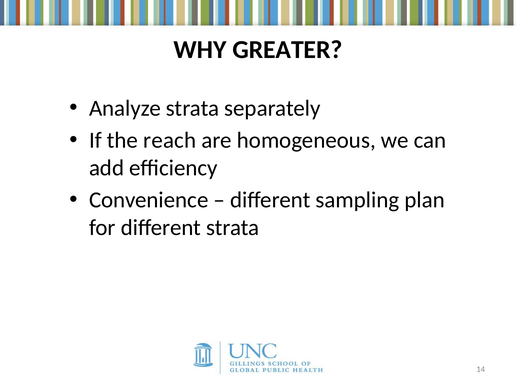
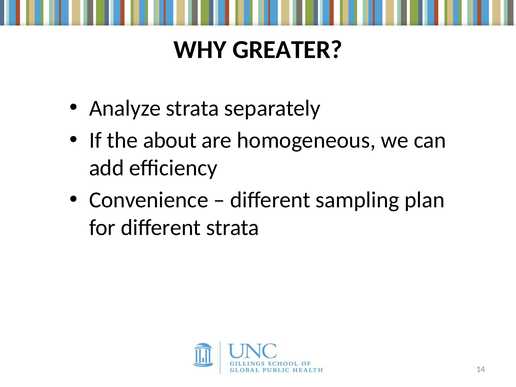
reach: reach -> about (170, 140)
